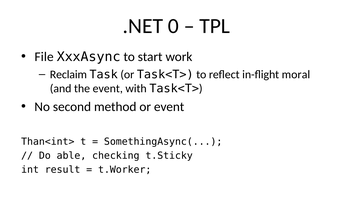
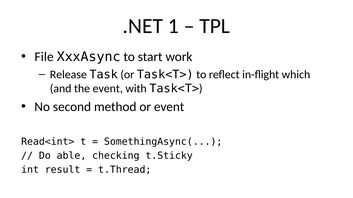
0: 0 -> 1 (173, 26)
Reclaim: Reclaim -> Release (68, 75)
moral: moral -> which (296, 75)
Than<int>: Than<int> -> Read<int> (48, 142)
t.Worker: t.Worker -> t.Thread (125, 170)
